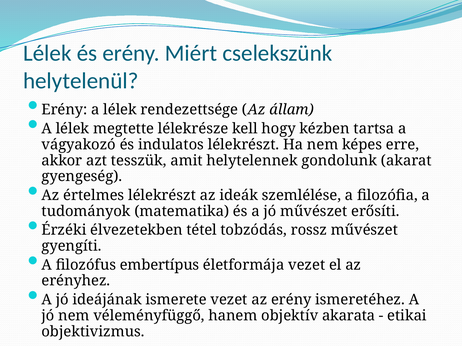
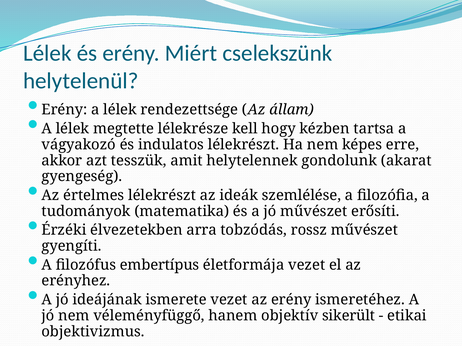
tétel: tétel -> arra (202, 230)
akarata: akarata -> sikerült (349, 316)
